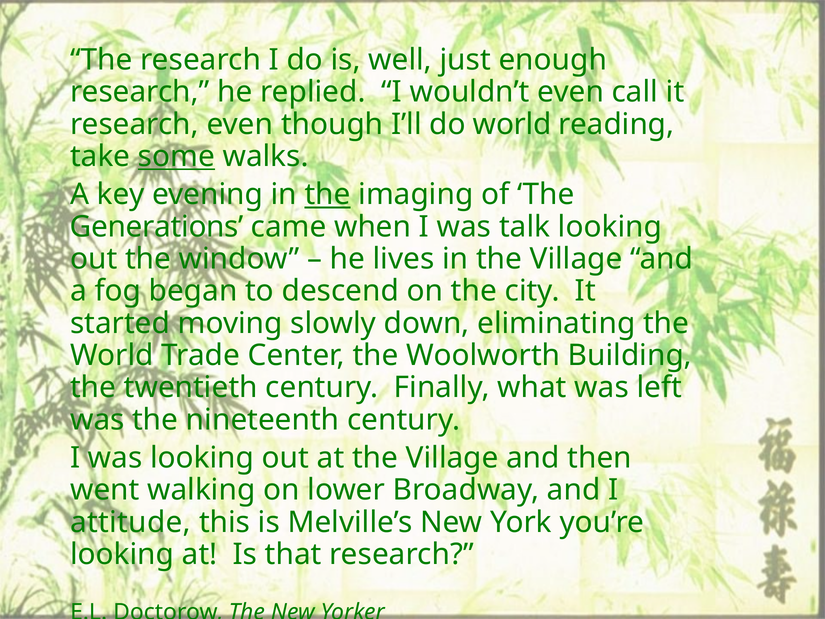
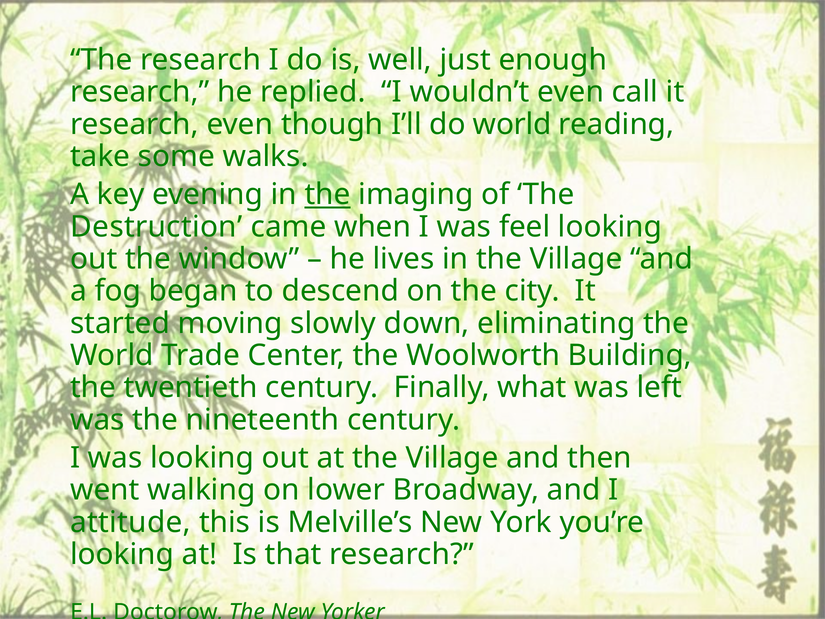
some underline: present -> none (176, 156)
Generations: Generations -> Destruction (156, 227)
talk: talk -> feel (525, 227)
